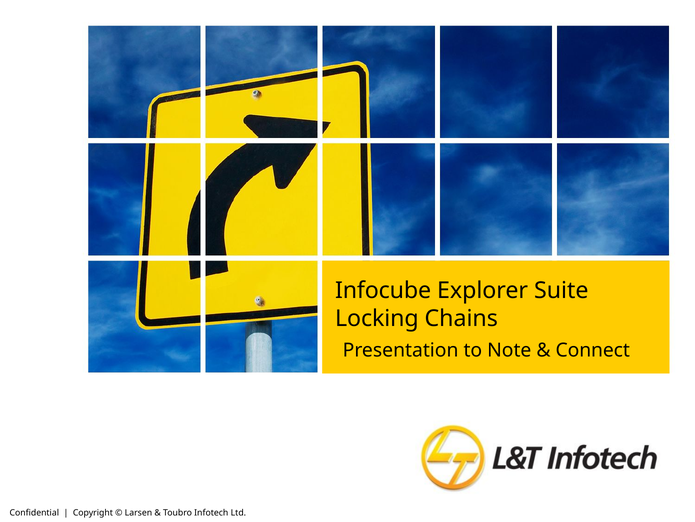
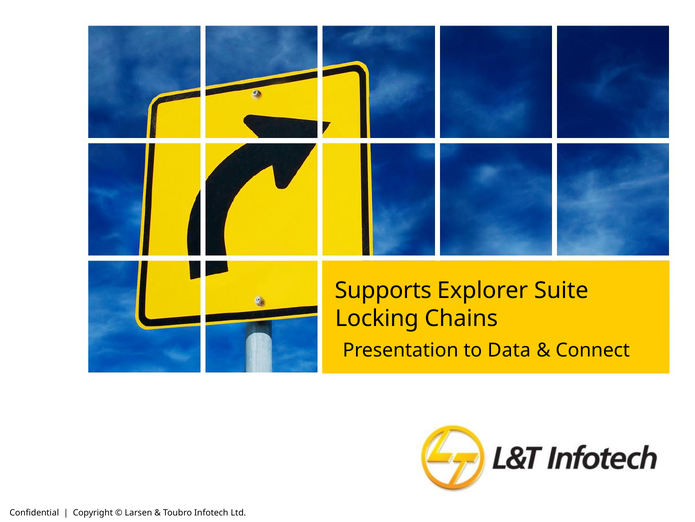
Infocube: Infocube -> Supports (383, 290)
Note: Note -> Data (509, 350)
